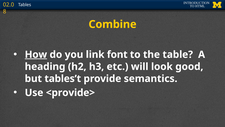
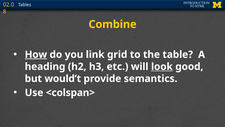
font: font -> grid (117, 54)
look underline: none -> present (162, 66)
tables’t: tables’t -> would’t (63, 78)
<provide>: <provide> -> <colspan> (70, 92)
